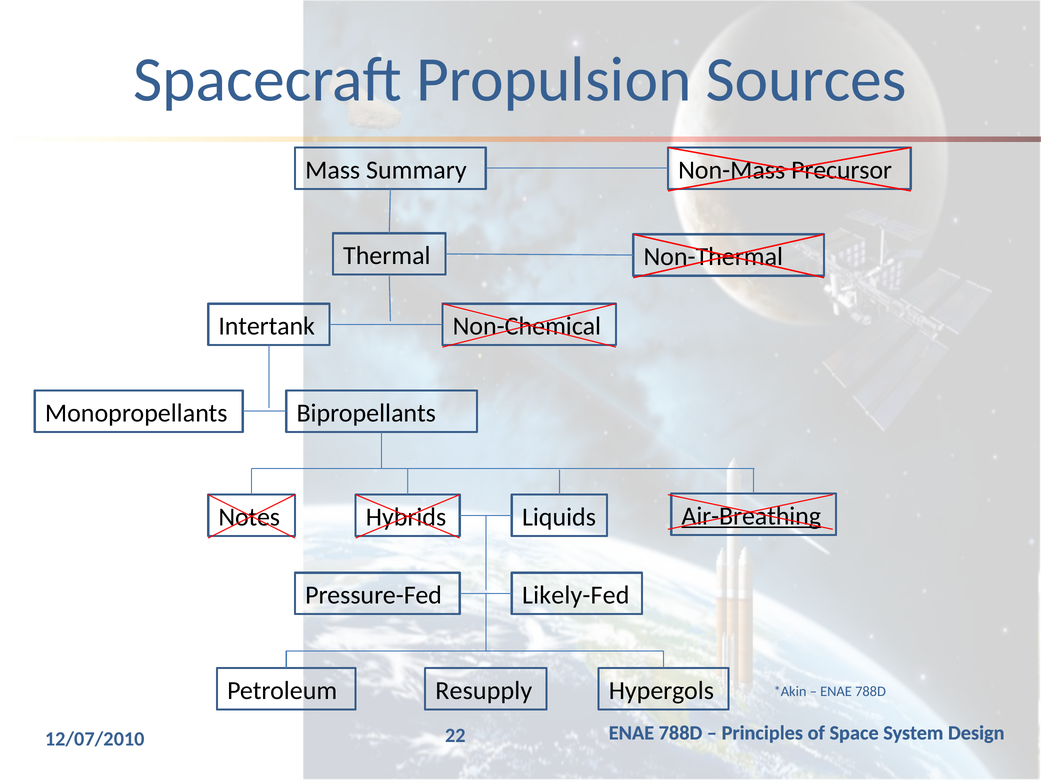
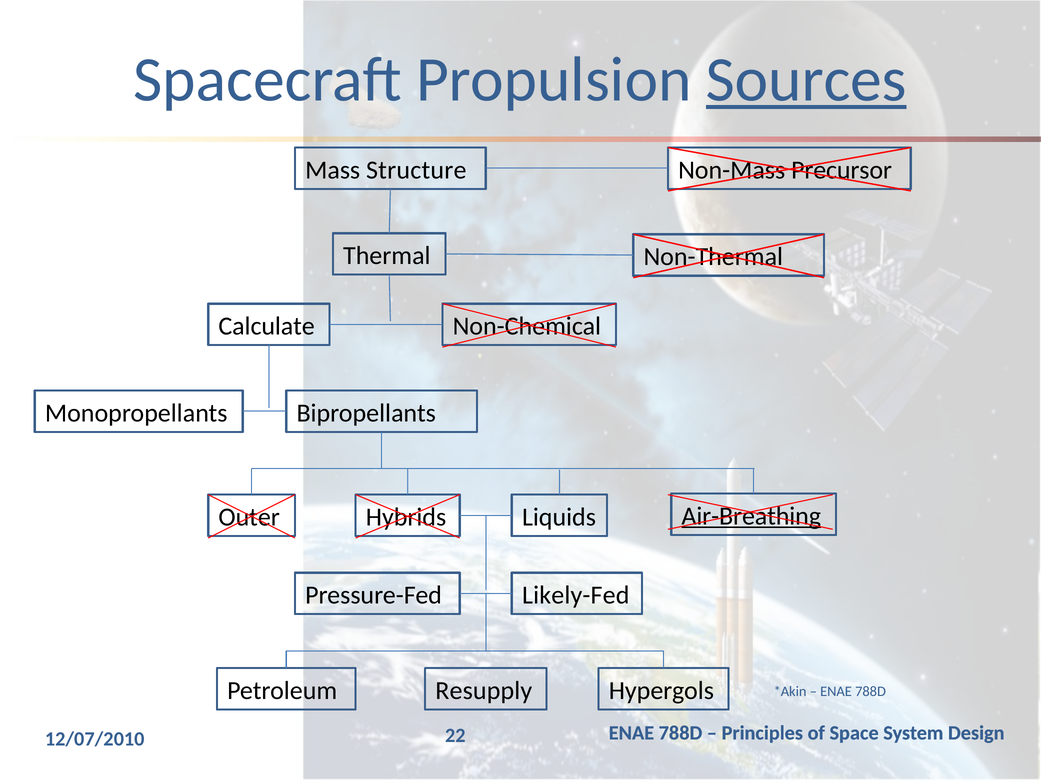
Sources underline: none -> present (806, 80)
Summary: Summary -> Structure (416, 170)
Intertank: Intertank -> Calculate (267, 326)
Notes: Notes -> Outer (249, 517)
